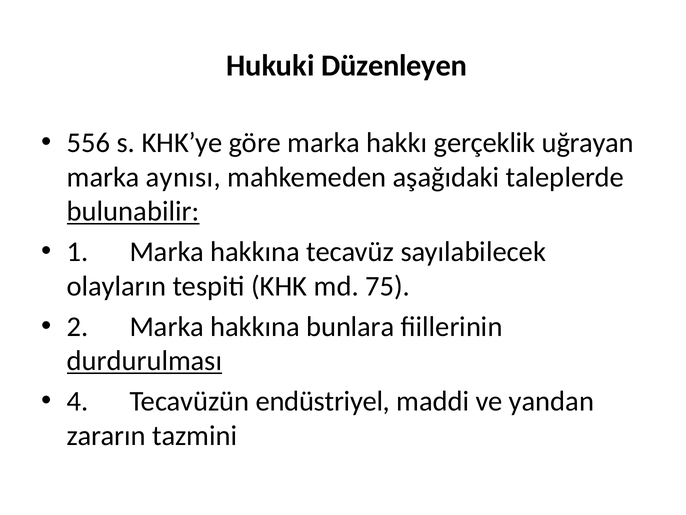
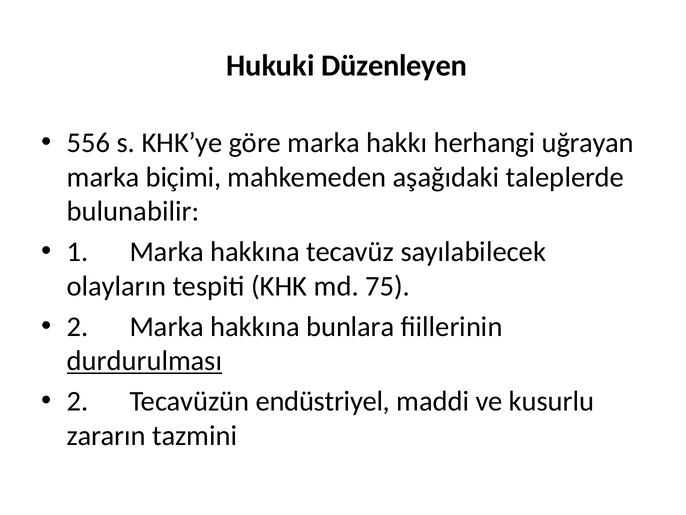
gerçeklik: gerçeklik -> herhangi (485, 143)
aynısı: aynısı -> biçimi (184, 177)
bulunabilir underline: present -> none (133, 211)
4: 4 -> 2 (78, 401)
yandan: yandan -> kusurlu (552, 401)
